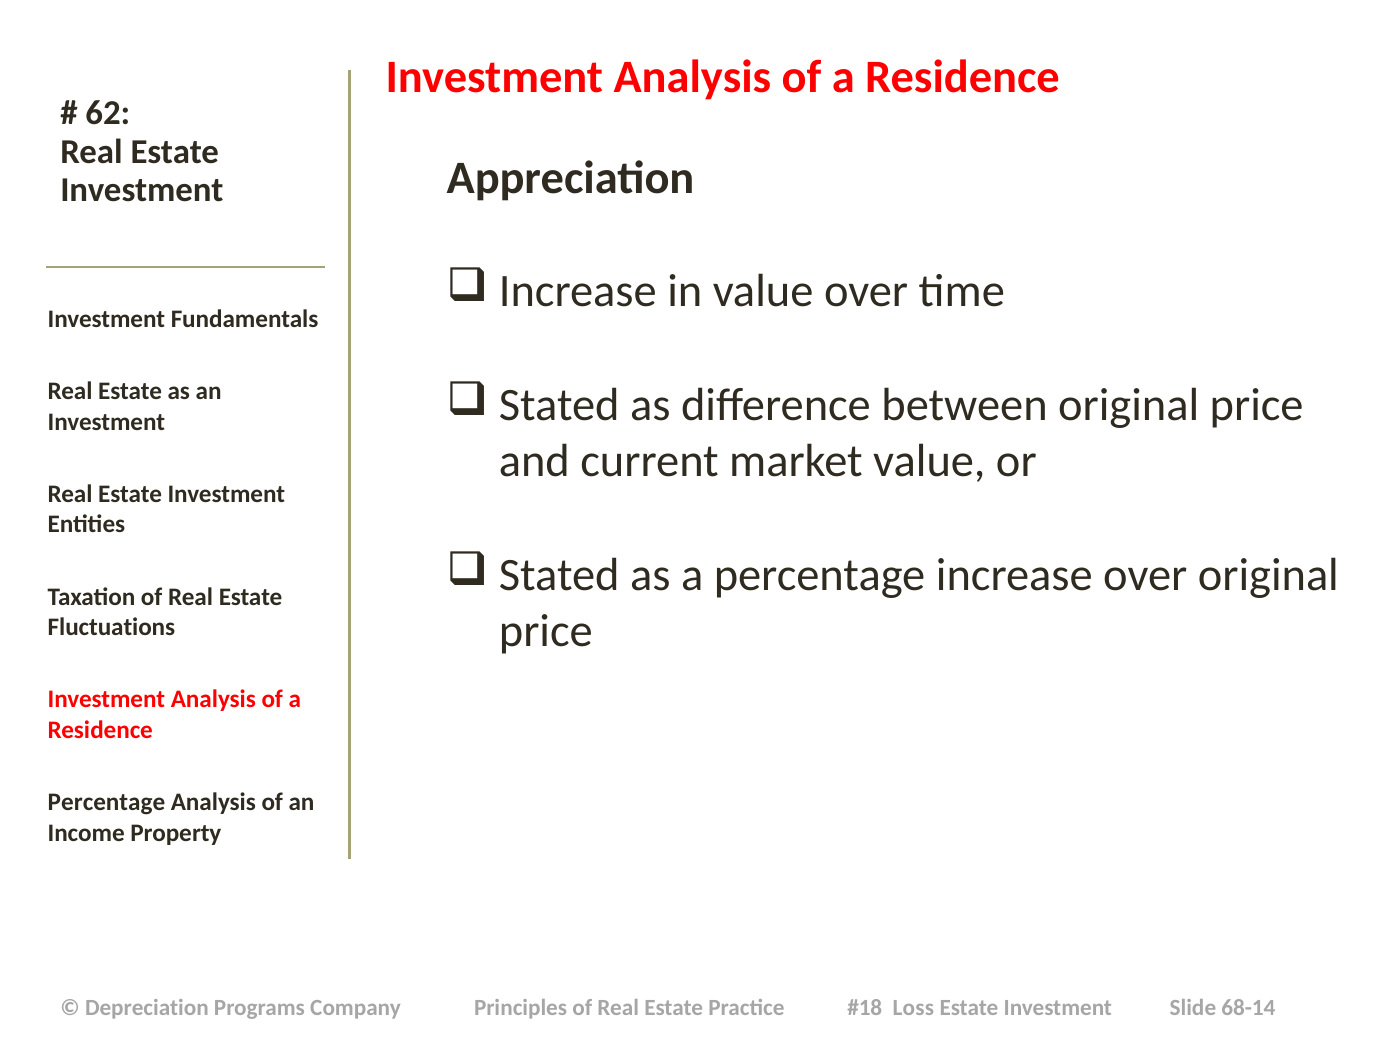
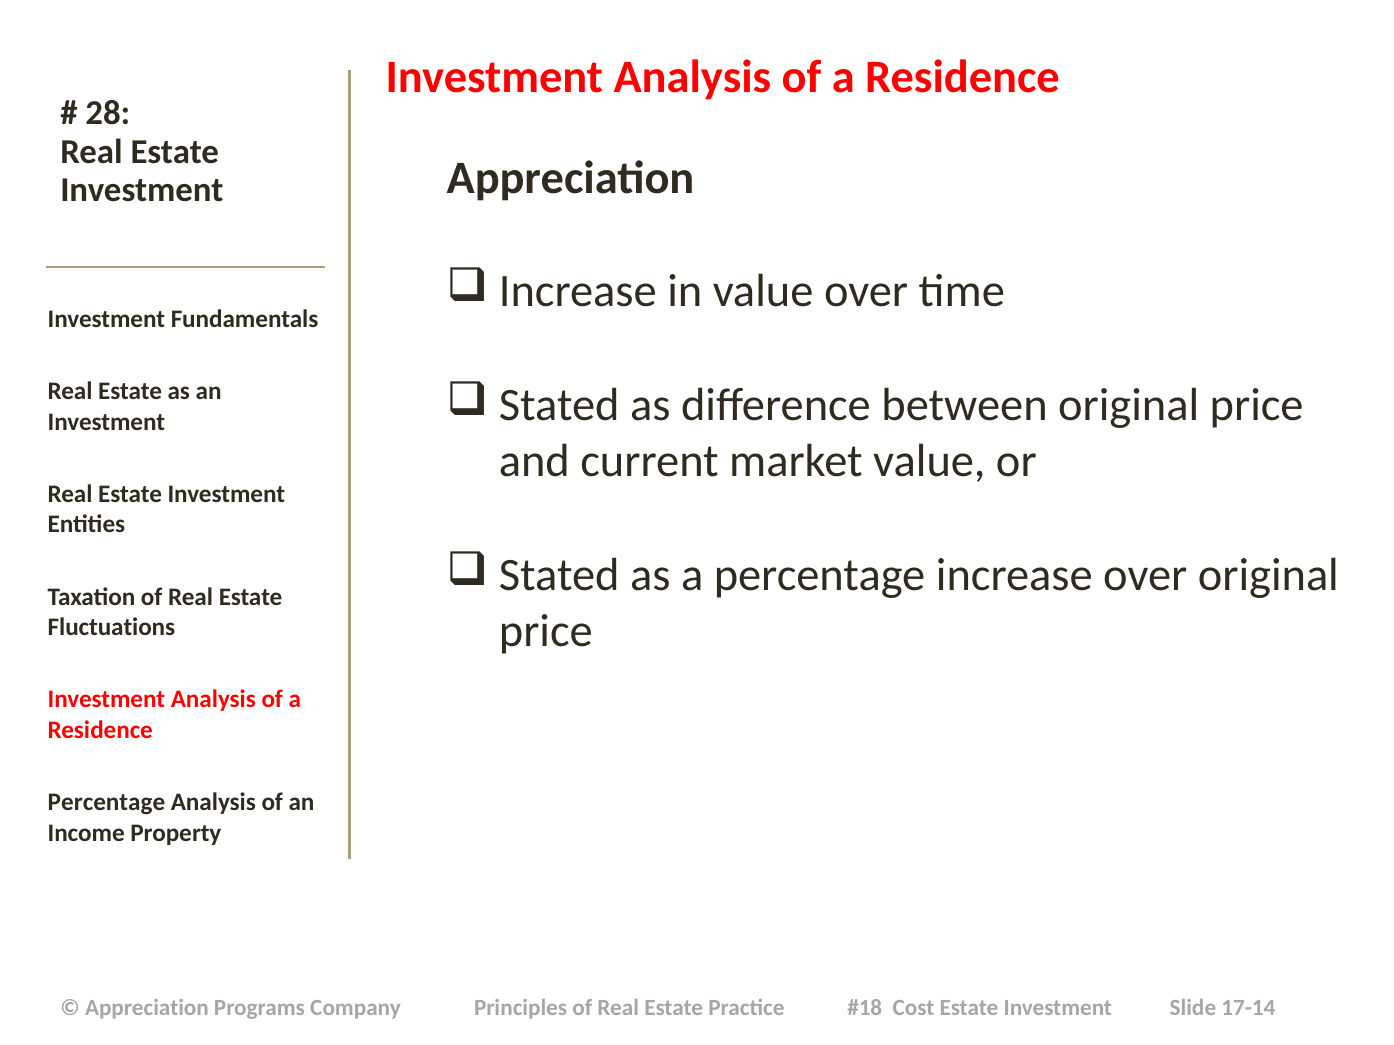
62: 62 -> 28 (108, 113)
Depreciation: Depreciation -> Appreciation (147, 1009)
Loss: Loss -> Cost (914, 1009)
68-14: 68-14 -> 17-14 (1248, 1009)
